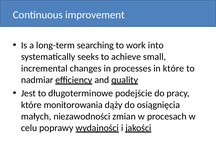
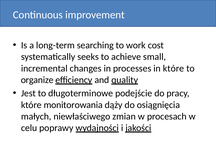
into: into -> cost (156, 45)
nadmiar: nadmiar -> organize (37, 80)
niezawodności: niezawodności -> niewłaściwego (82, 116)
